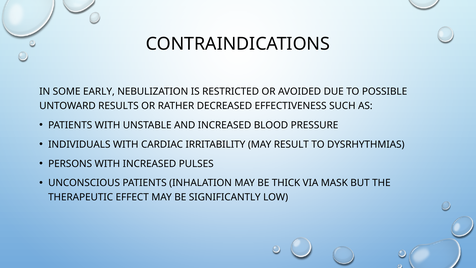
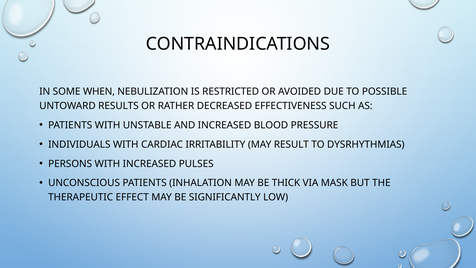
EARLY: EARLY -> WHEN (99, 92)
